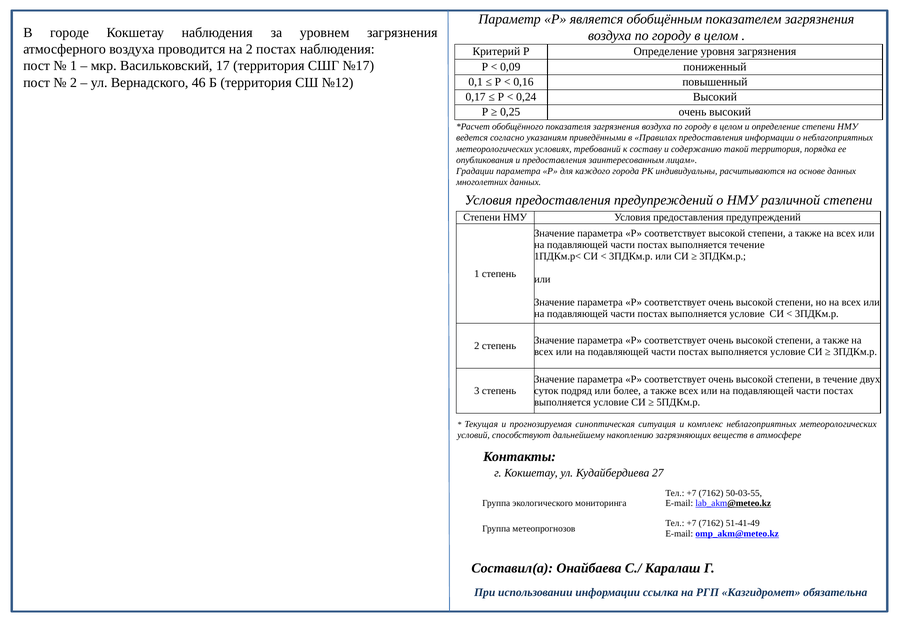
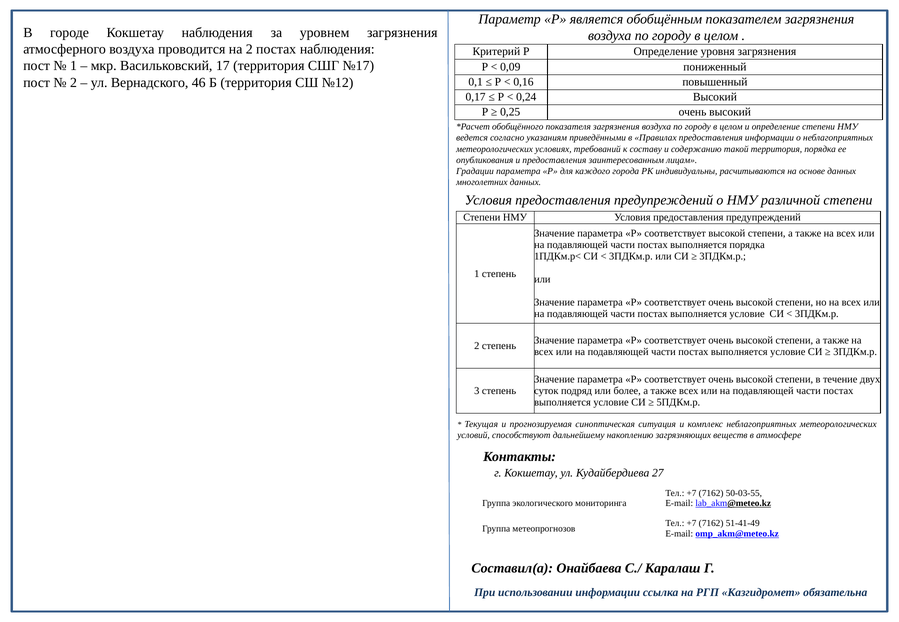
выполняется течение: течение -> порядка (747, 245)
